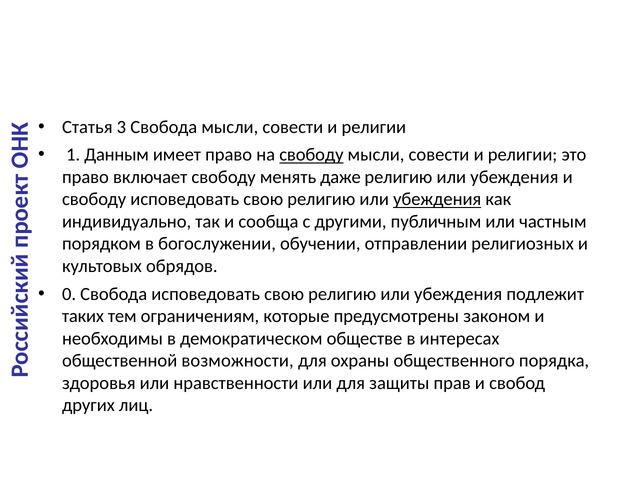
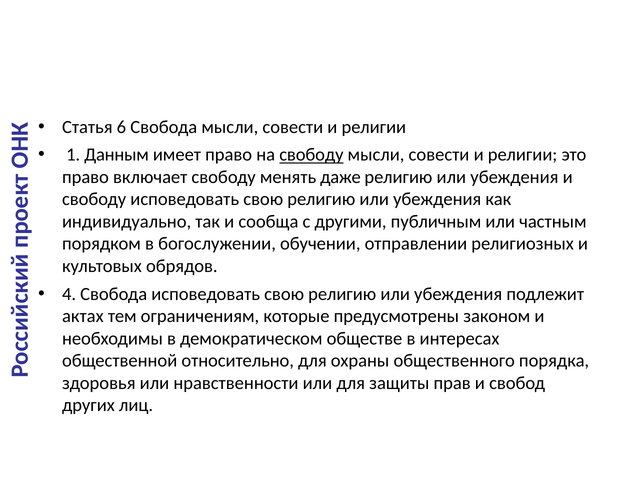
3: 3 -> 6 (121, 127)
убеждения underline: present -> none (437, 199)
0: 0 -> 4 (69, 294)
таких: таких -> актах (83, 316)
возможности: возможности -> относительно (238, 361)
